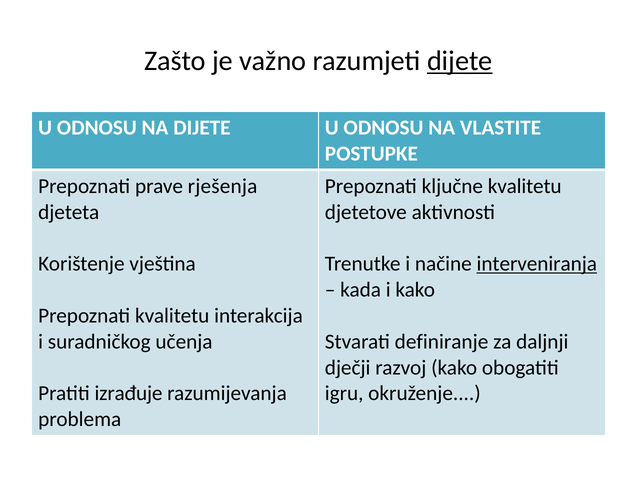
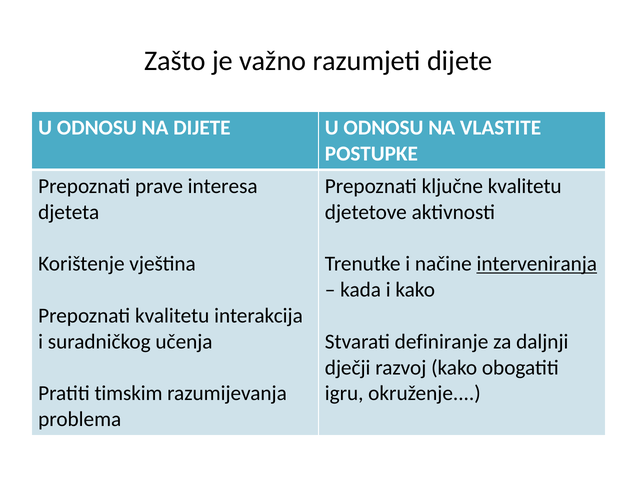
dijete underline: present -> none (460, 61)
rješenja: rješenja -> interesa (223, 186)
izrađuje: izrađuje -> timskim (128, 393)
